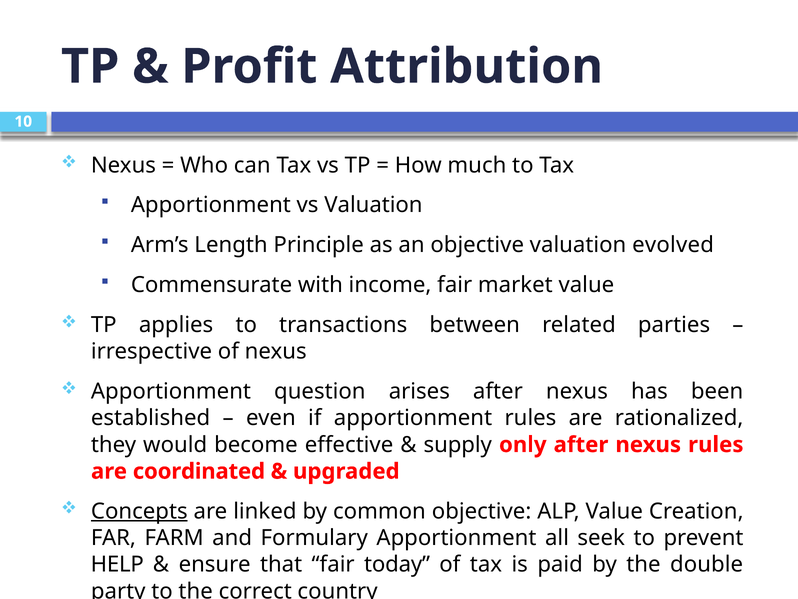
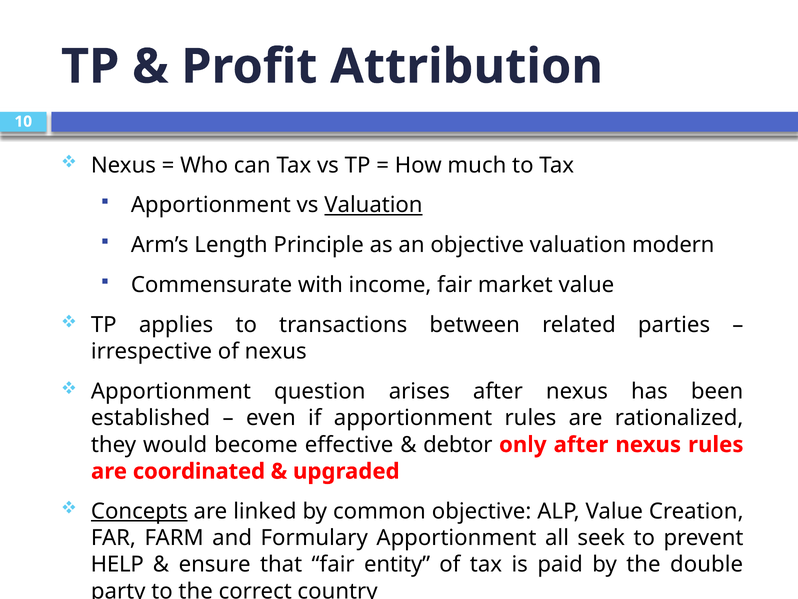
Valuation underline: none -> present (373, 205)
evolved: evolved -> modern (673, 245)
supply: supply -> debtor (458, 444)
today: today -> entity (397, 564)
